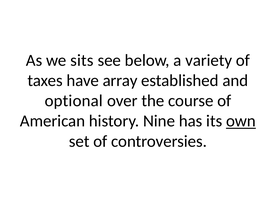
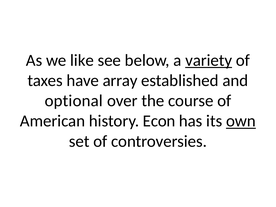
sits: sits -> like (82, 60)
variety underline: none -> present (209, 60)
Nine: Nine -> Econ (159, 121)
